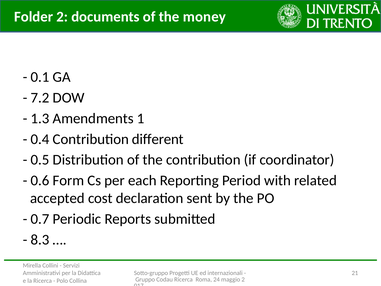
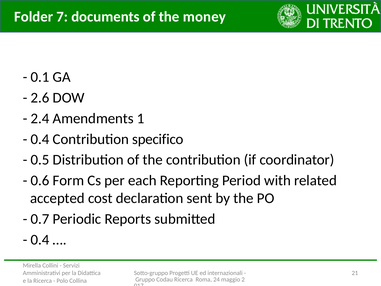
Folder 2: 2 -> 7 (62, 17)
7.2: 7.2 -> 2.6 (40, 98)
1.3: 1.3 -> 2.4 (40, 118)
different: different -> specifico (158, 139)
8.3: 8.3 -> 0.4 (40, 240)
